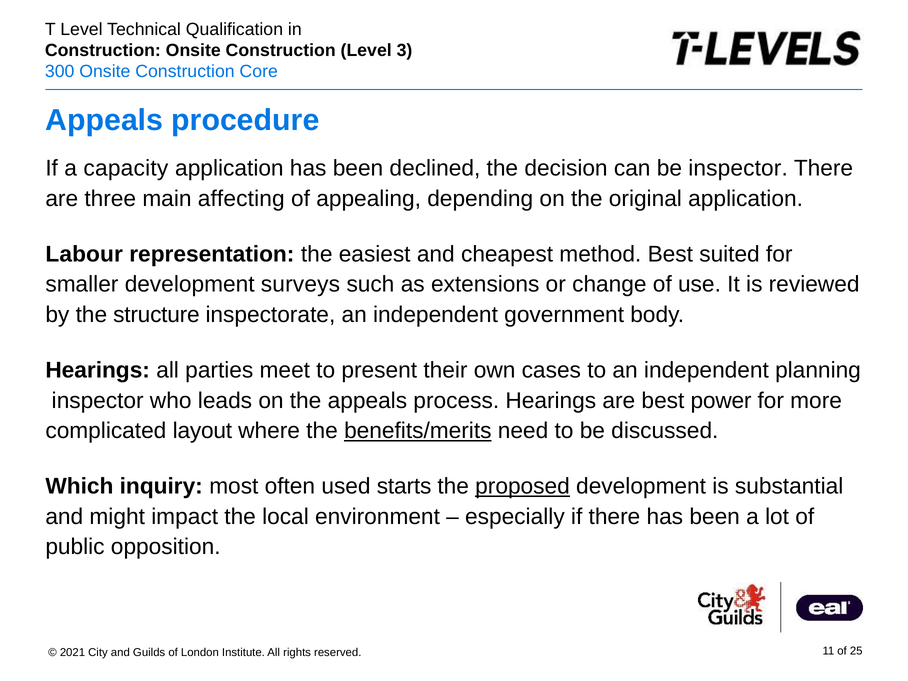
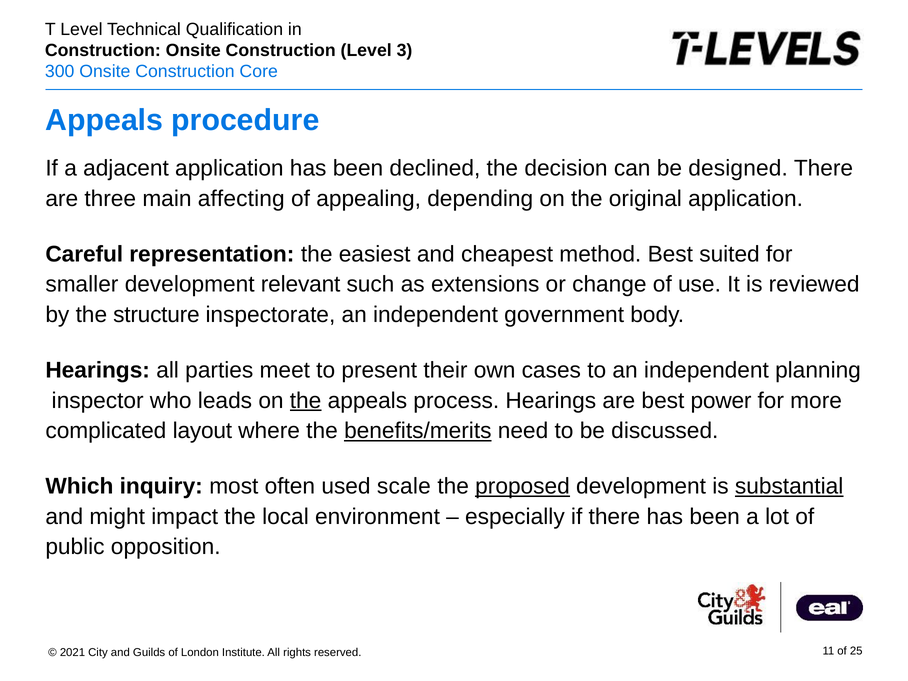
capacity: capacity -> adjacent (126, 168)
be inspector: inspector -> designed (738, 168)
Labour: Labour -> Careful (84, 254)
surveys: surveys -> relevant (301, 284)
the underline: none -> present (306, 401)
starts: starts -> scale (404, 486)
substantial underline: none -> present (789, 486)
